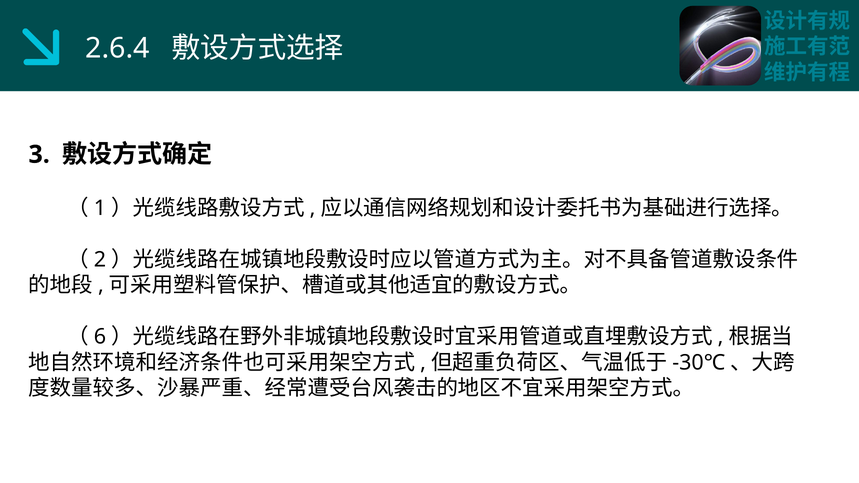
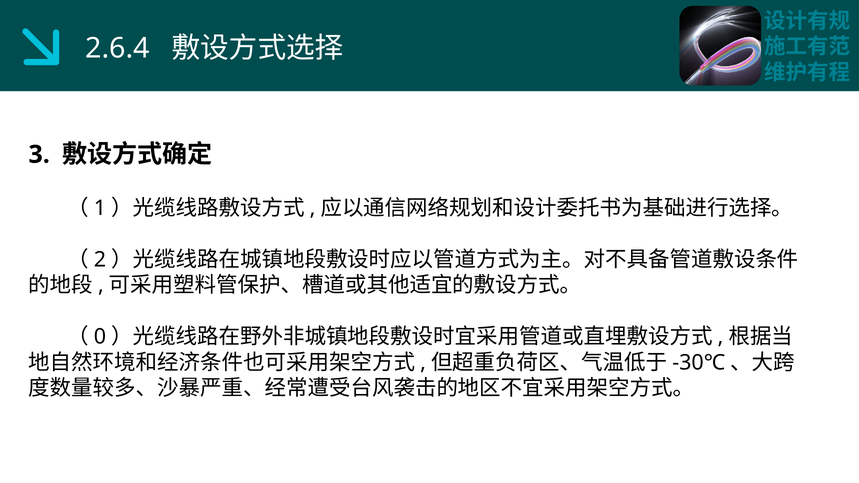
6: 6 -> 0 (100, 337)
